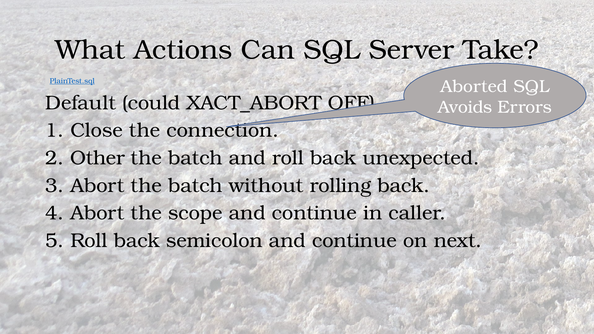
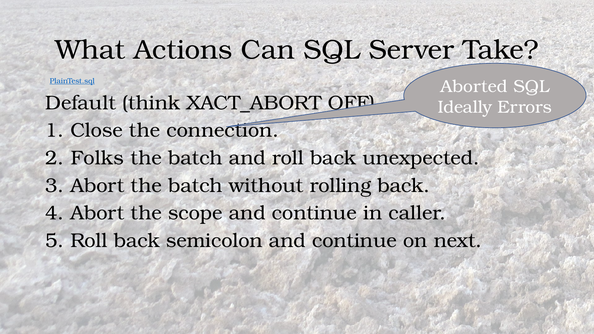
could: could -> think (151, 103)
Avoids: Avoids -> Ideally (465, 107)
Other: Other -> Folks (97, 158)
